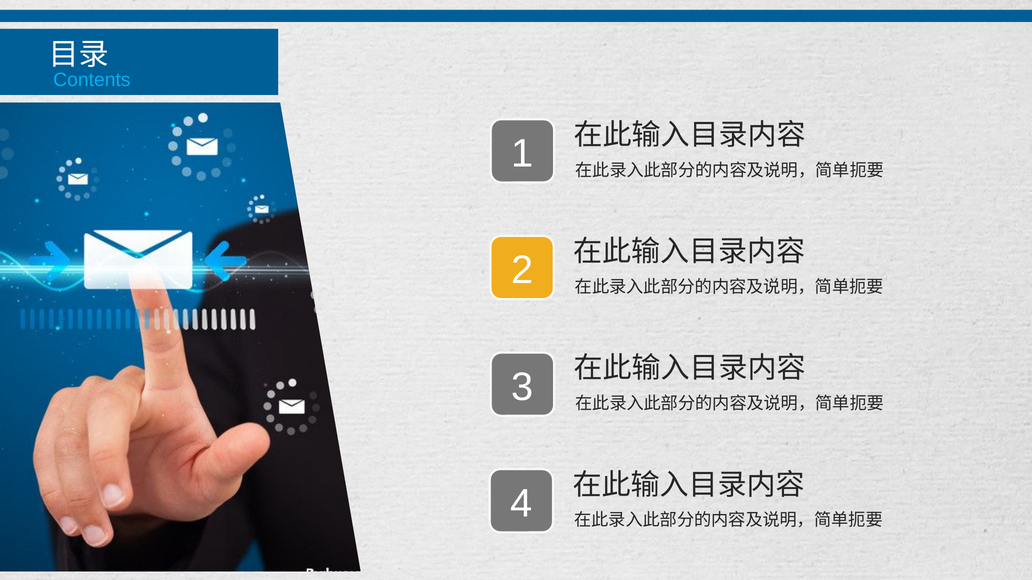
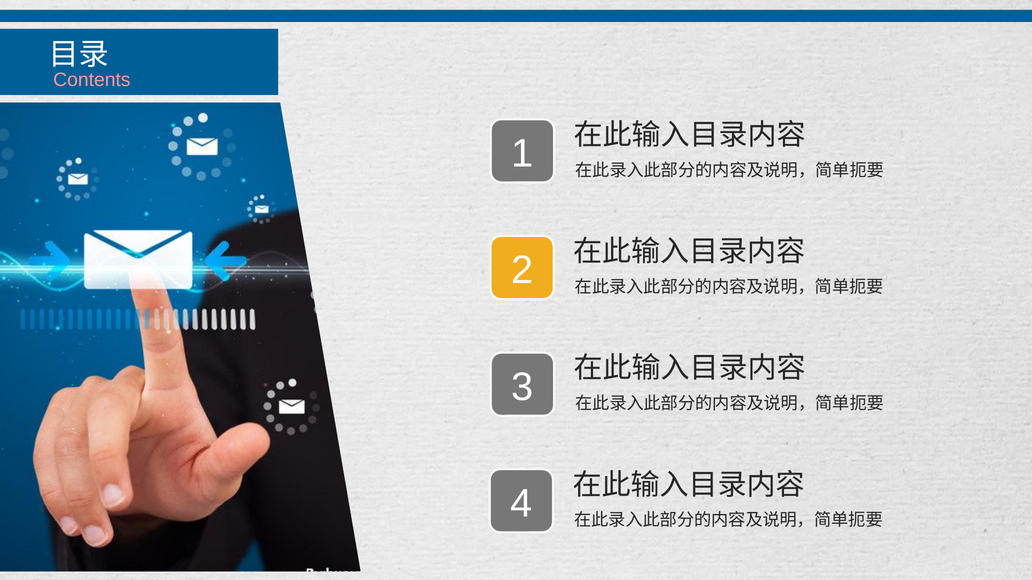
Contents colour: light blue -> pink (92, 80)
